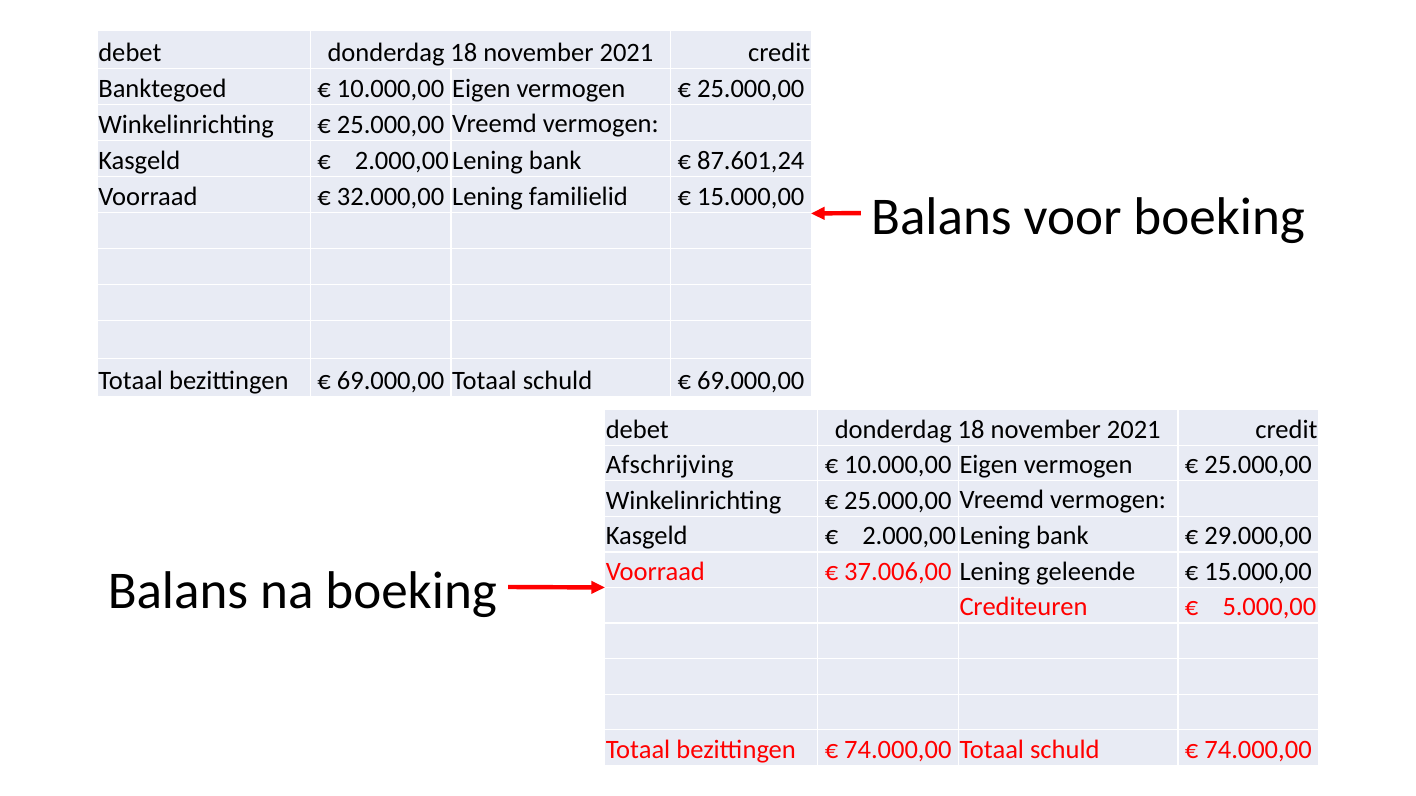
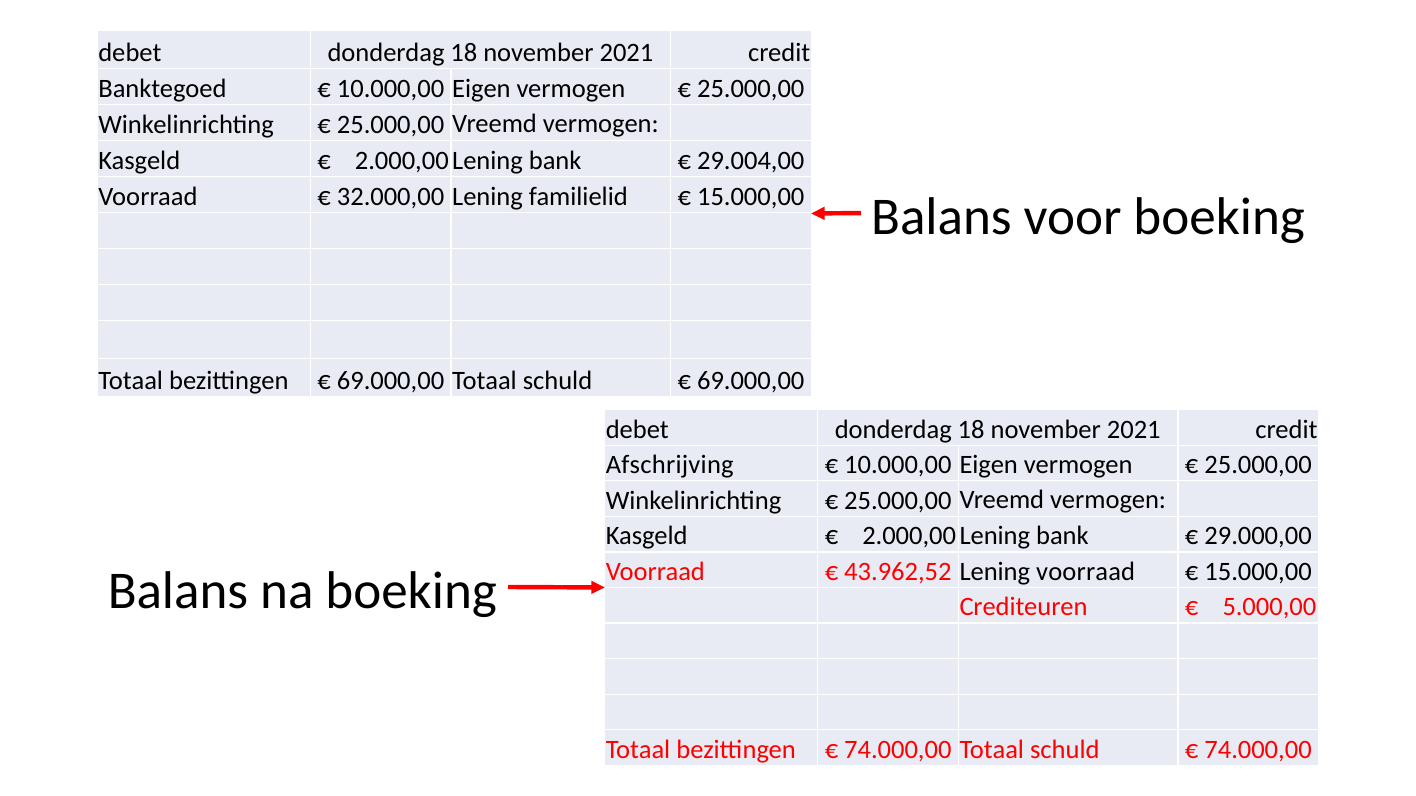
87.601,24: 87.601,24 -> 29.004,00 (751, 161)
37.006,00: 37.006,00 -> 43.962,52 (898, 572)
Lening geleende: geleende -> voorraad (1086, 572)
